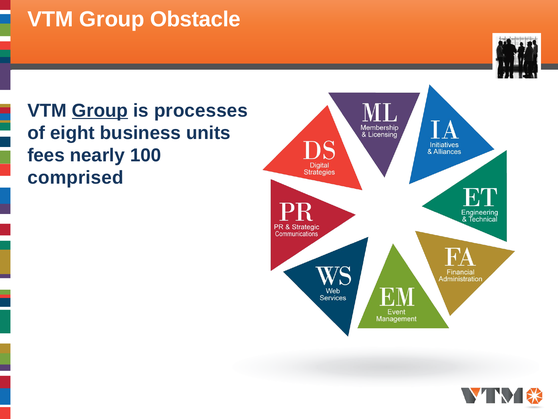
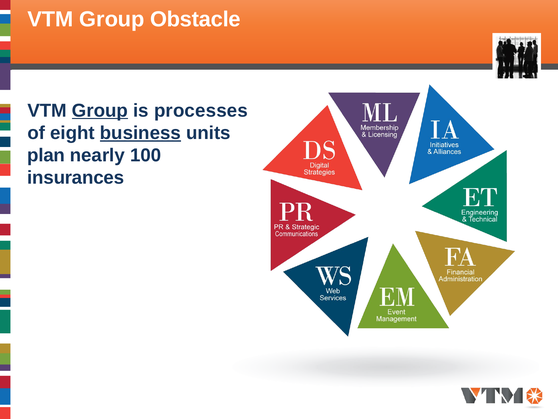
business underline: none -> present (140, 133)
fees: fees -> plan (46, 155)
comprised: comprised -> insurances (76, 178)
